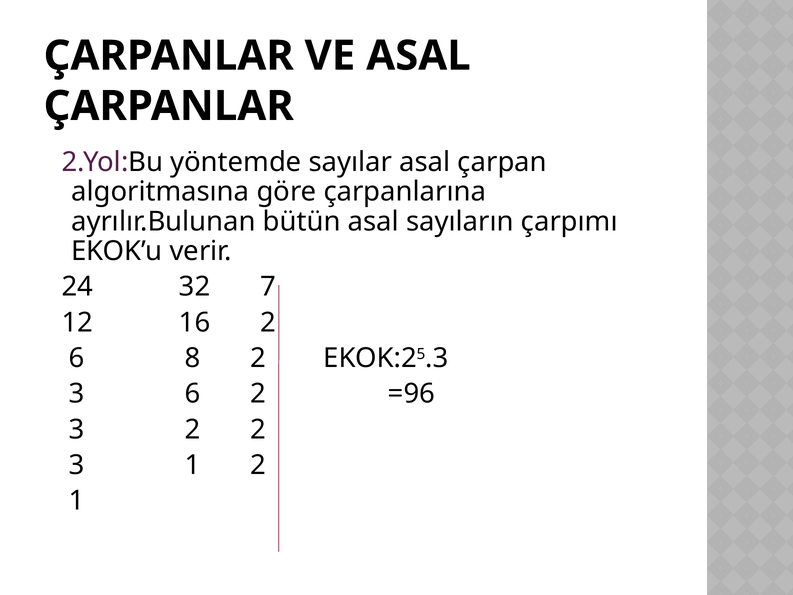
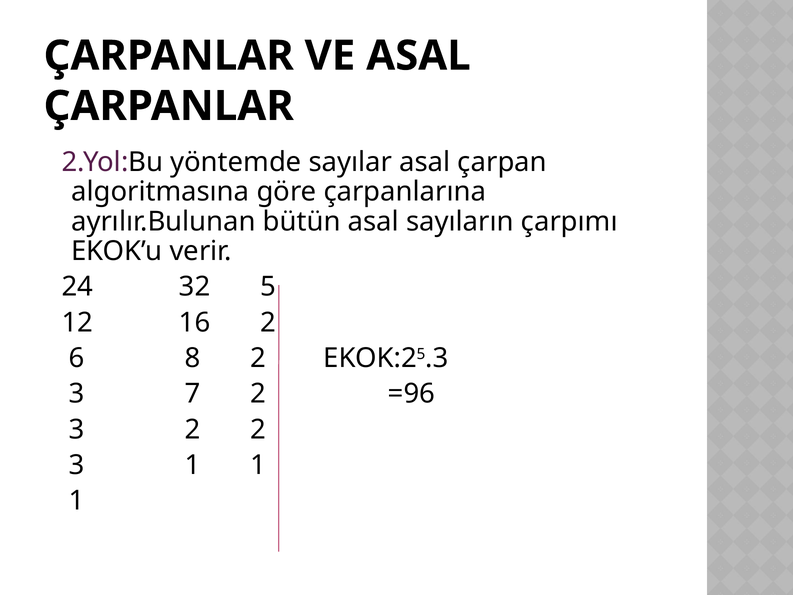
7: 7 -> 5 (268, 287)
3 6: 6 -> 7 (193, 394)
3 1 2: 2 -> 1 (258, 465)
